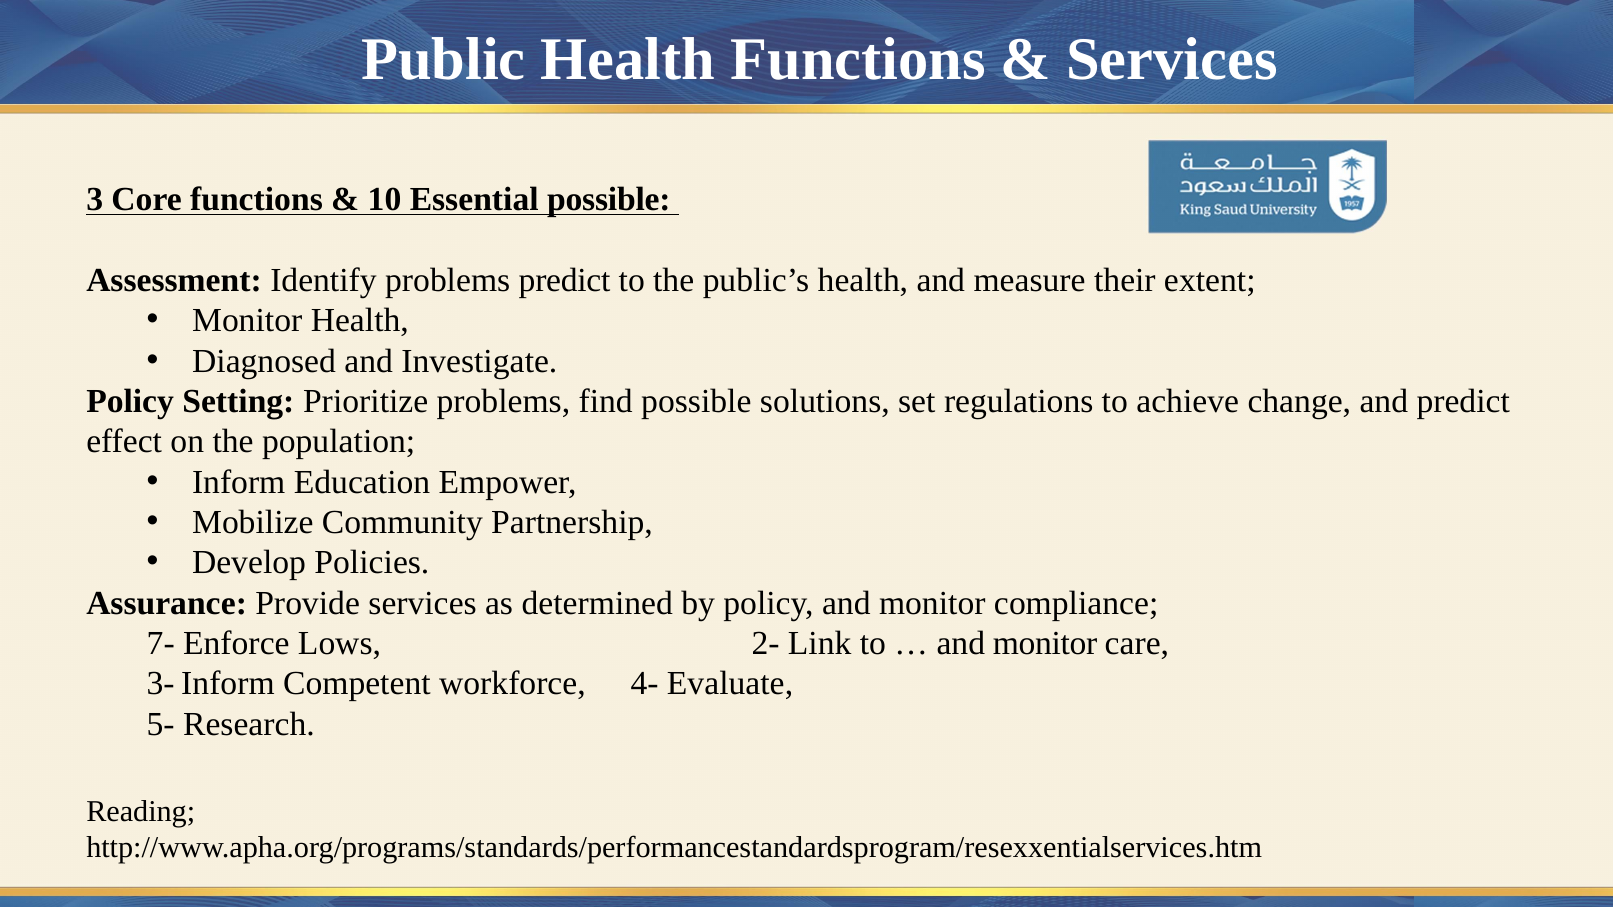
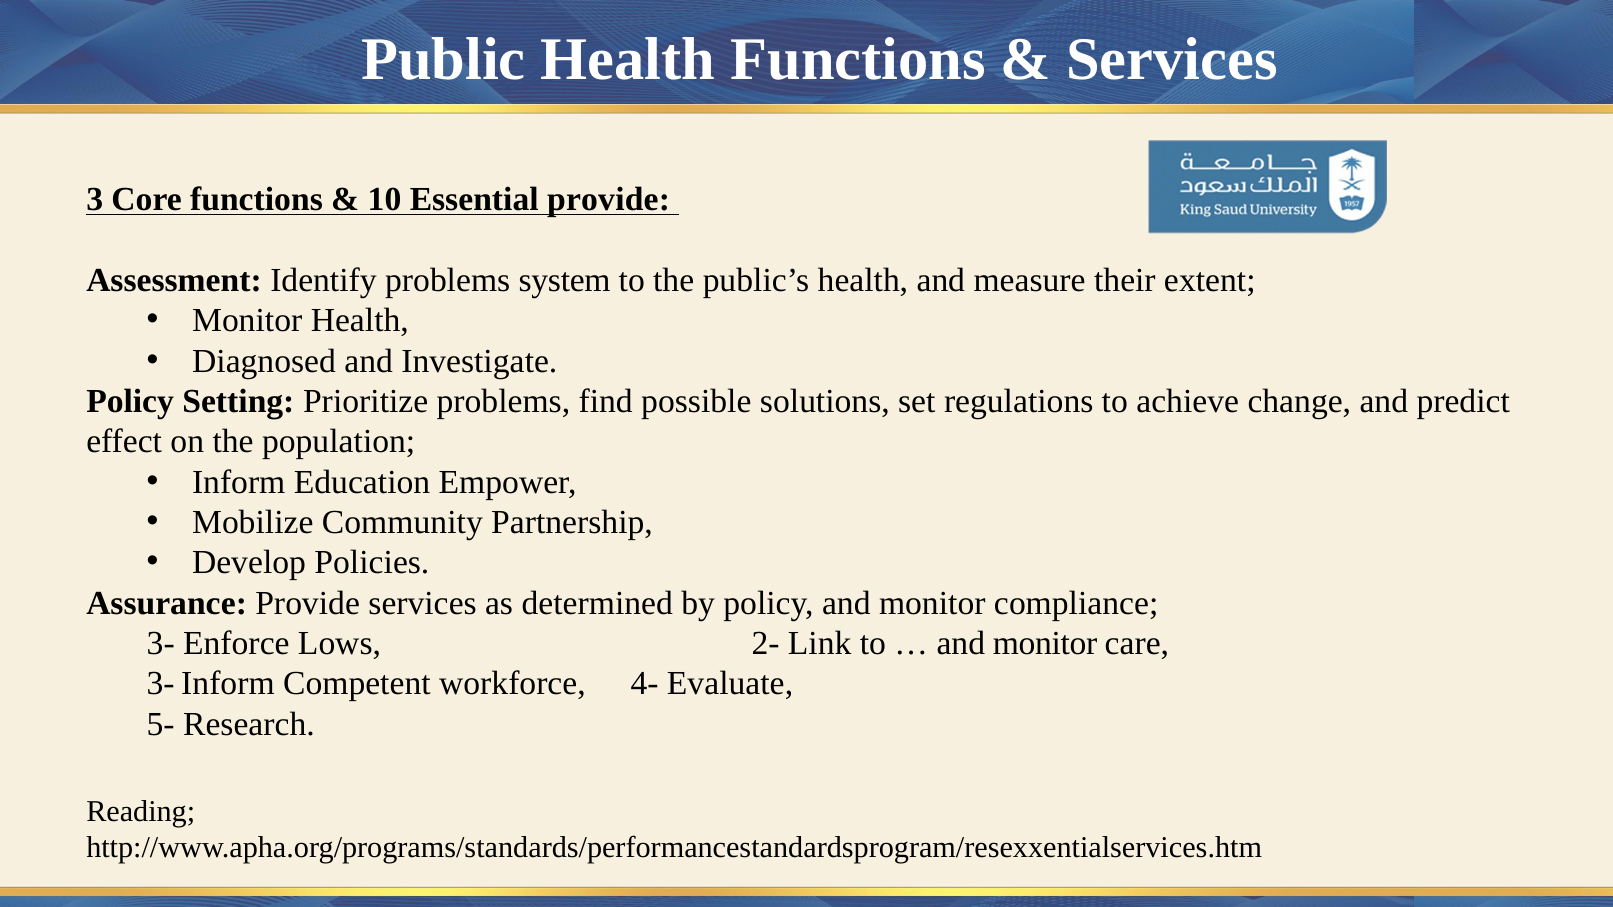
Essential possible: possible -> provide (609, 200)
problems predict: predict -> system (565, 280)
7-: 7- -> 3- (161, 644)
